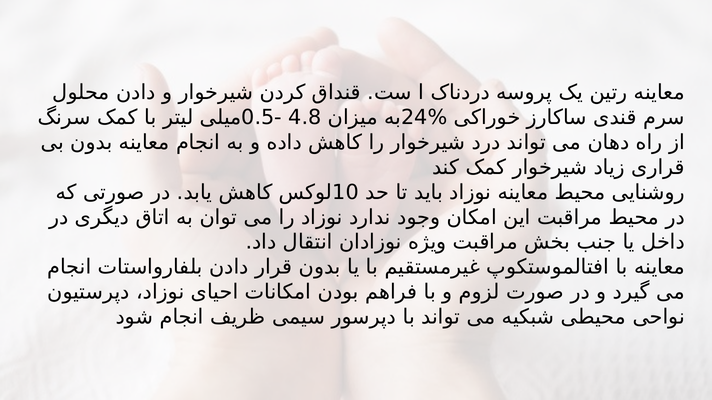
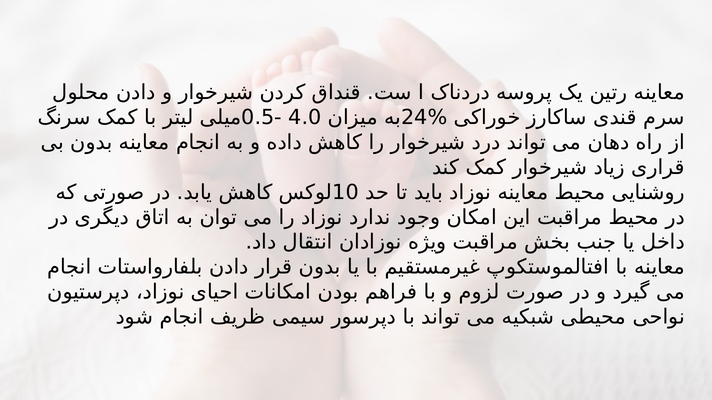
4.8: 4.8 -> 4.0 (305, 118)
